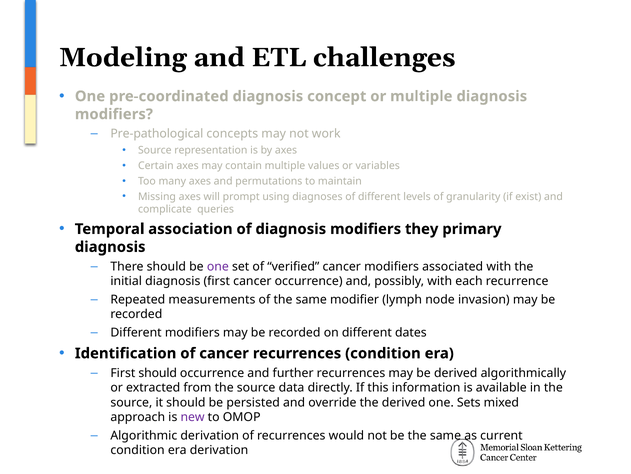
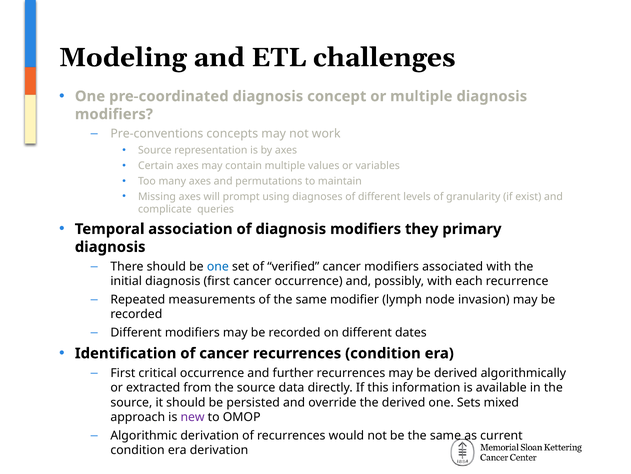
Pre-pathological: Pre-pathological -> Pre-conventions (157, 134)
one colour: purple -> blue (218, 266)
First should: should -> critical (158, 372)
